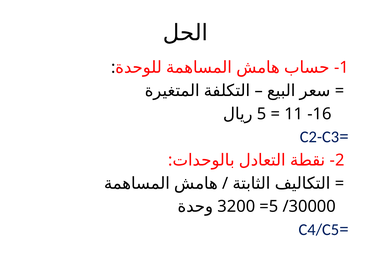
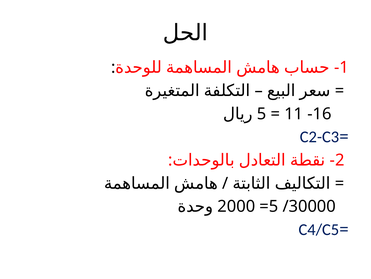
3200: 3200 -> 2000 (236, 206)
